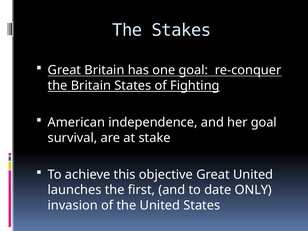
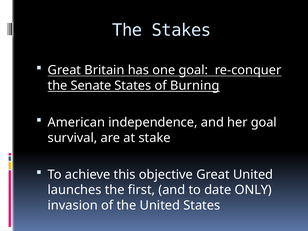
the Britain: Britain -> Senate (91, 86)
Fighting: Fighting -> Burning (195, 86)
